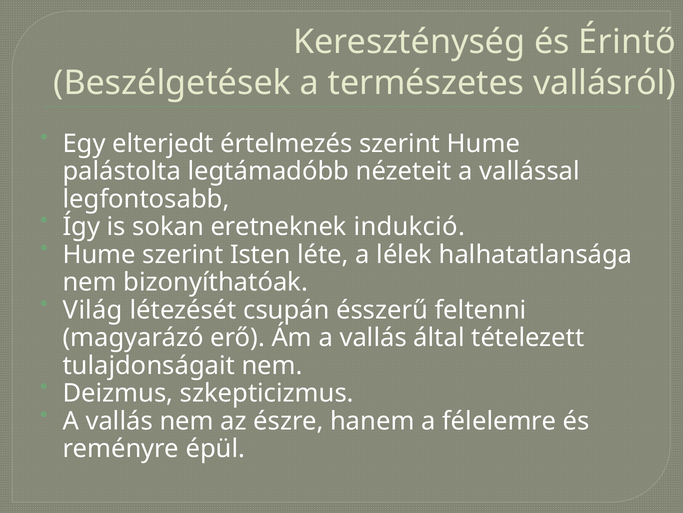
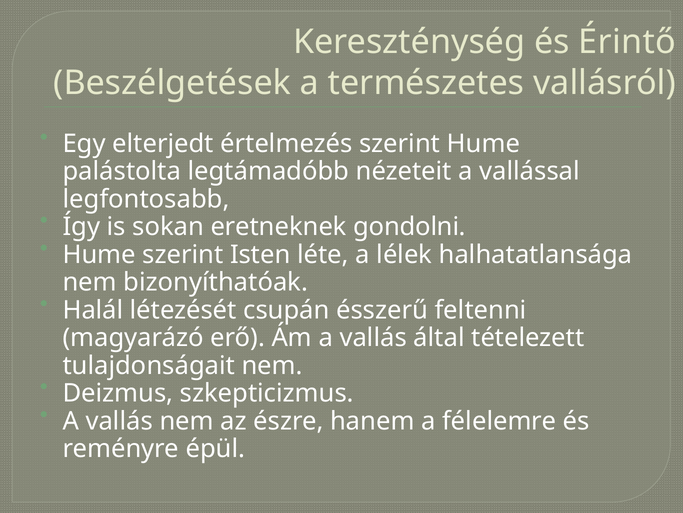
indukció: indukció -> gondolni (410, 227)
Világ: Világ -> Halál (93, 310)
